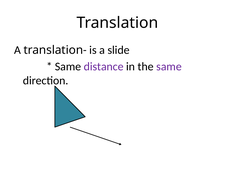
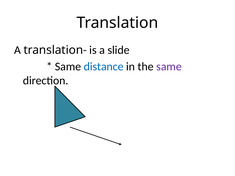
distance colour: purple -> blue (104, 67)
